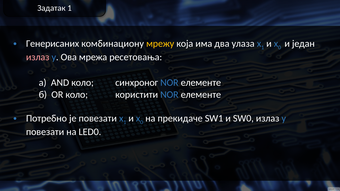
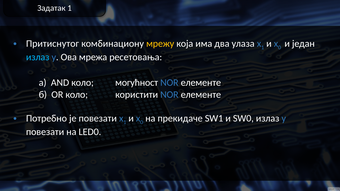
Генерисаних: Генерисаних -> Притиснутог (53, 44)
излаз colour: pink -> light blue (38, 57)
синхроног: синхроног -> могућност (137, 83)
